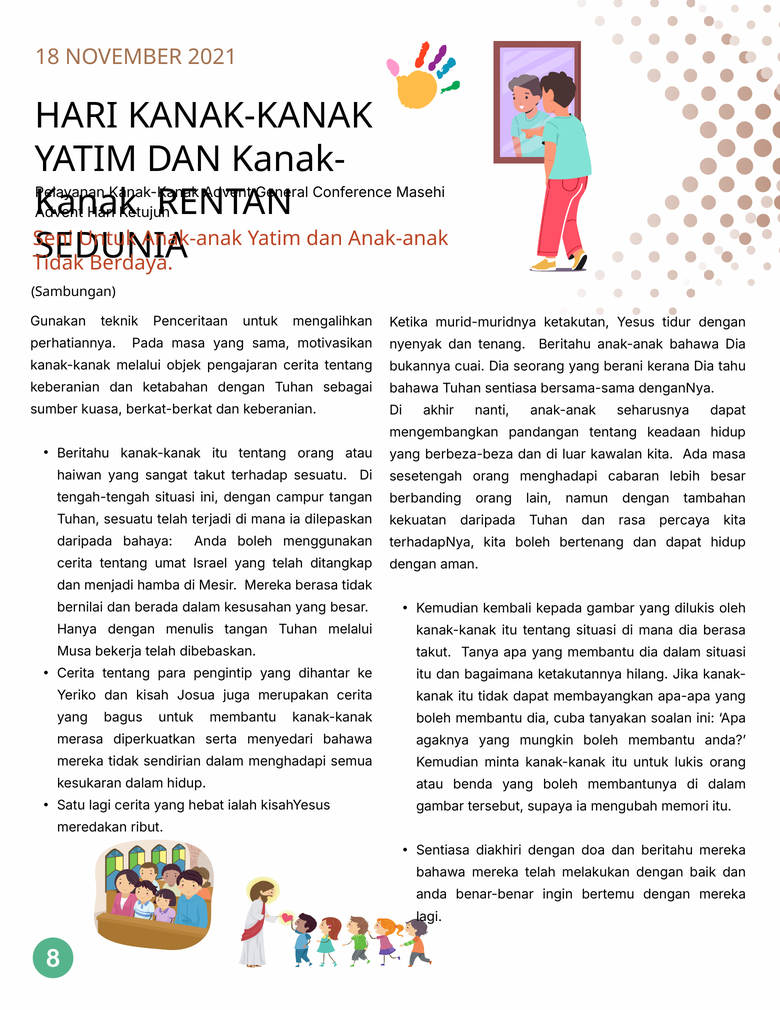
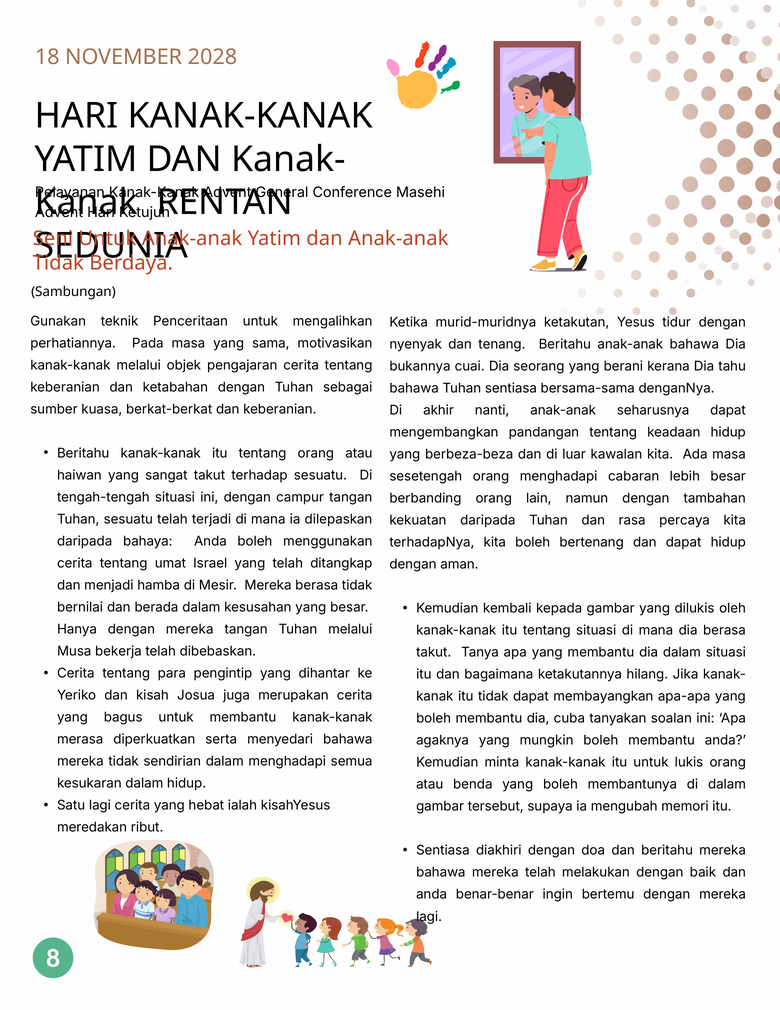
2021: 2021 -> 2028 (212, 57)
Hanya dengan menulis: menulis -> mereka (190, 629)
